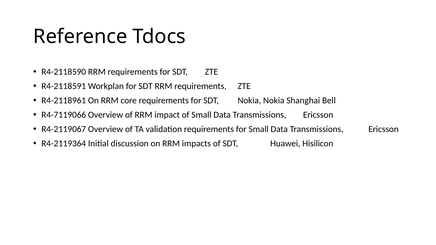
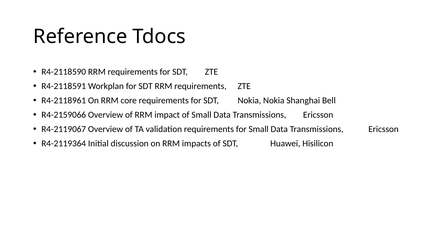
R4-7119066: R4-7119066 -> R4-2159066 (64, 115)
